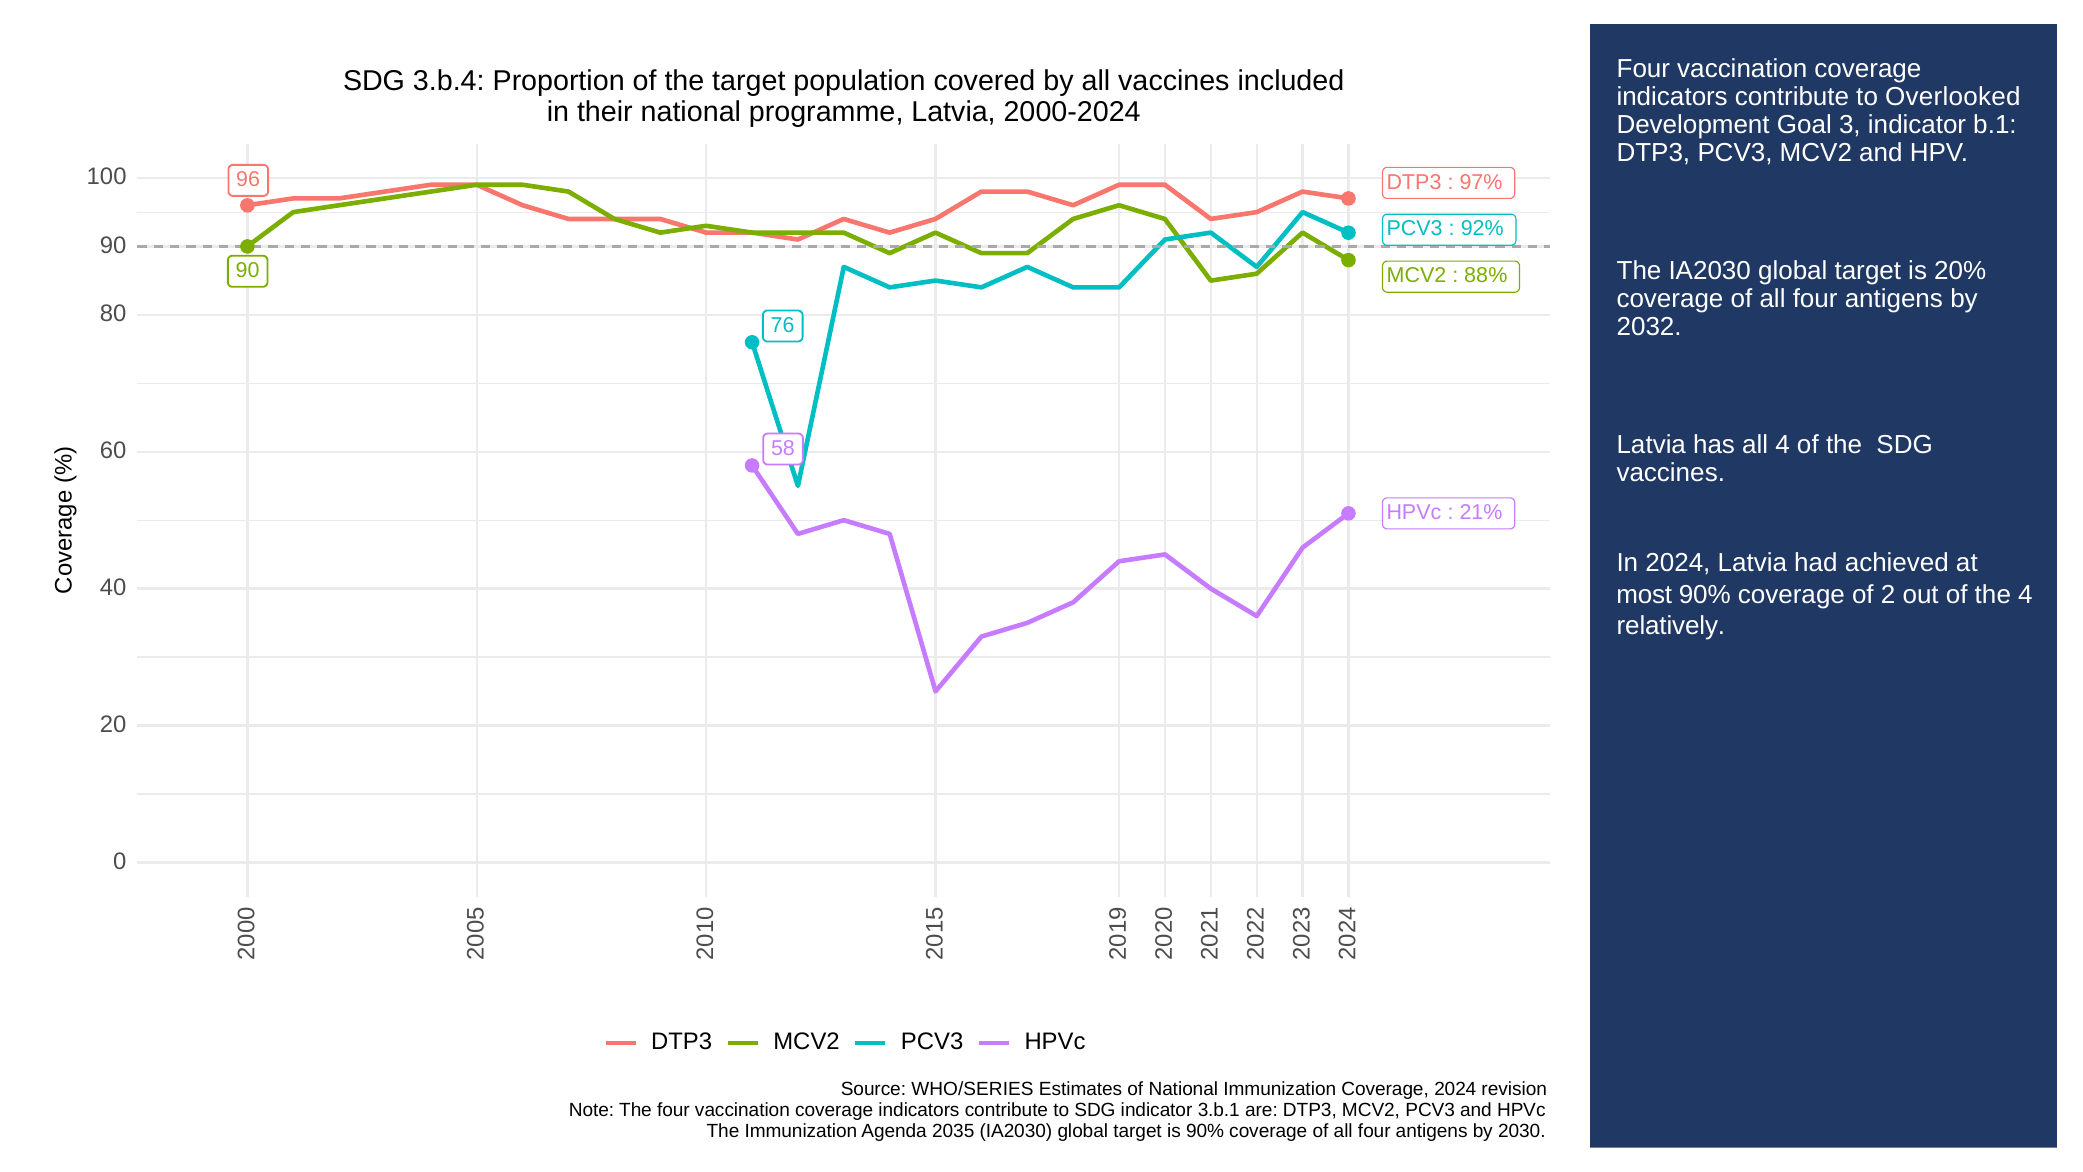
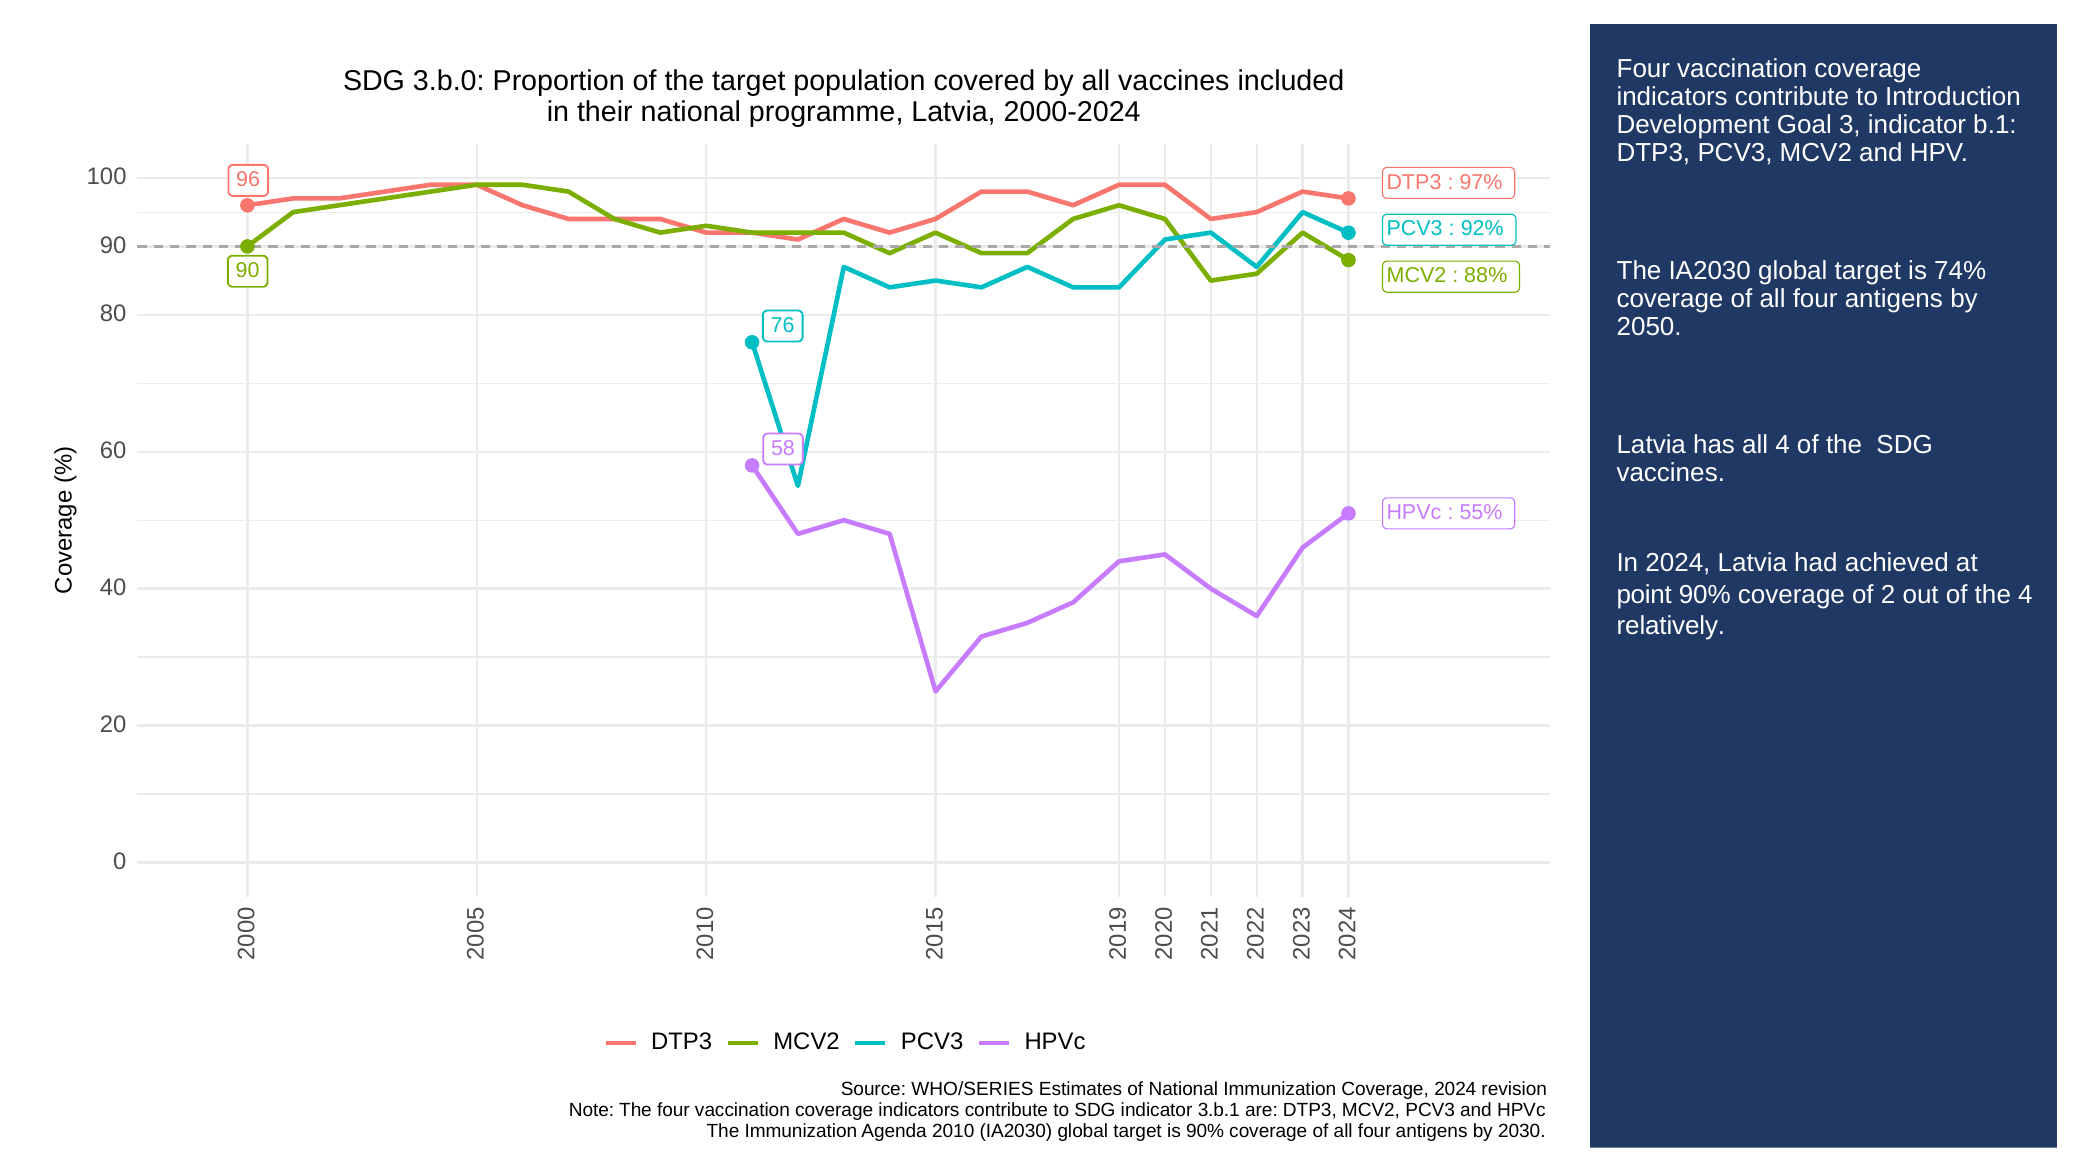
3.b.4: 3.b.4 -> 3.b.0 (449, 81)
Overlooked: Overlooked -> Introduction (1953, 97)
20%: 20% -> 74% (1960, 271)
2032: 2032 -> 2050 (1649, 327)
21%: 21% -> 55% (1481, 512)
most: most -> point (1644, 594)
2035: 2035 -> 2010 (953, 1131)
